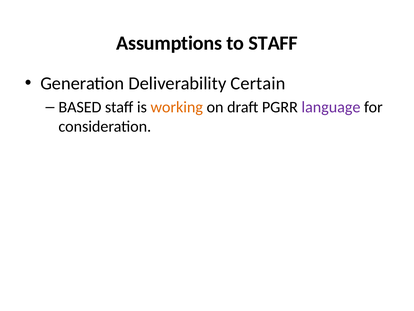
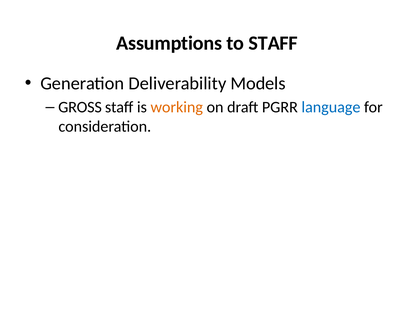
Certain: Certain -> Models (258, 83)
BASED: BASED -> GROSS (80, 107)
language colour: purple -> blue (331, 107)
